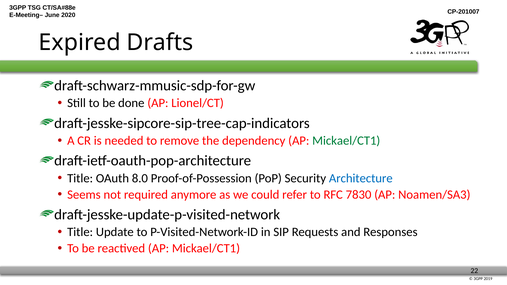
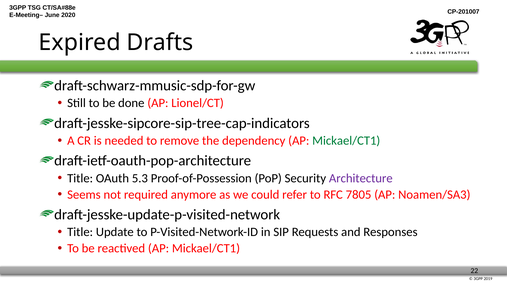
8.0: 8.0 -> 5.3 (140, 178)
Architecture colour: blue -> purple (361, 178)
7830: 7830 -> 7805 (359, 195)
